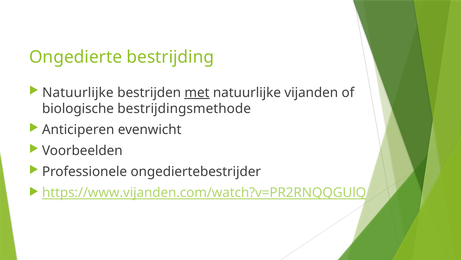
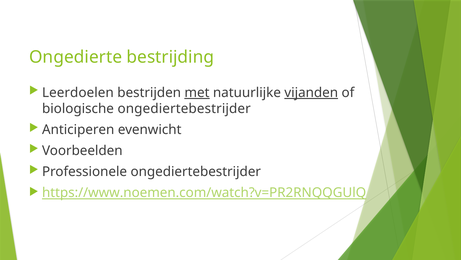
Natuurlijke: Natuurlijke -> Leerdoelen (78, 92)
vijanden underline: none -> present (311, 92)
biologische bestrijdingsmethode: bestrijdingsmethode -> ongediertebestrijder (184, 109)
https://www.vijanden.com/watch?v=PR2RNQQGUlQ: https://www.vijanden.com/watch?v=PR2RNQQGUlQ -> https://www.noemen.com/watch?v=PR2RNQQGUlQ (204, 192)
